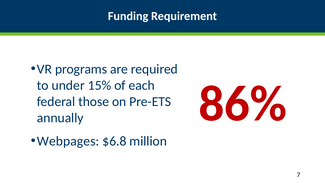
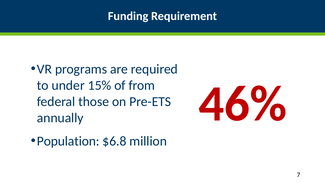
each: each -> from (142, 85)
86%: 86% -> 46% (243, 104)
Webpages: Webpages -> Population (68, 141)
